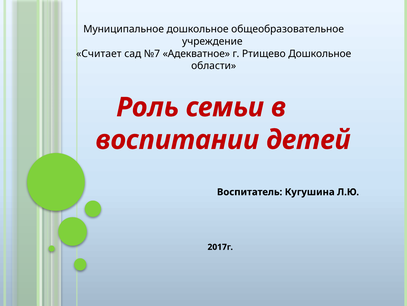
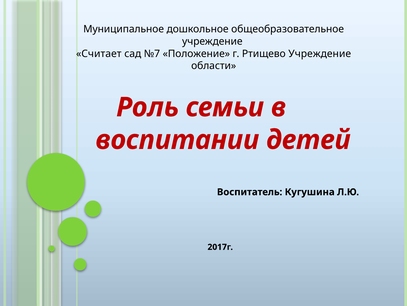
Адекватное: Адекватное -> Положение (196, 54)
Ртищево Дошкольное: Дошкольное -> Учреждение (320, 54)
